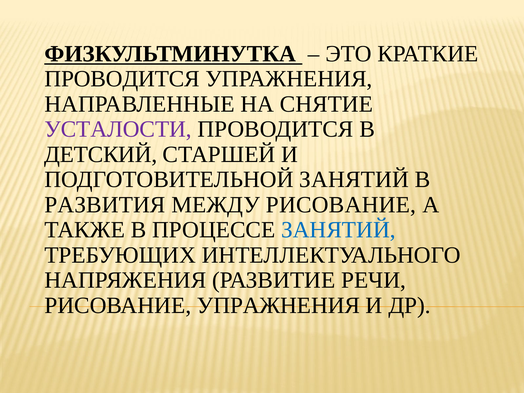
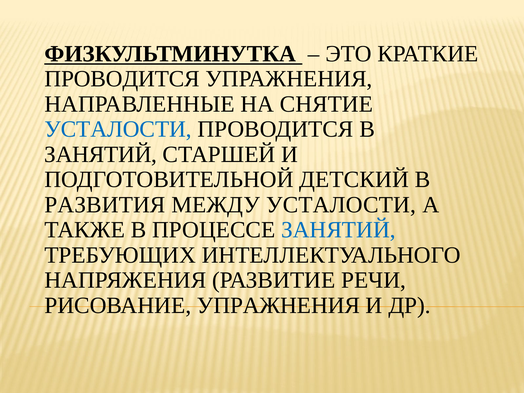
УСТАЛОСТИ colour: purple -> blue (118, 129)
ДЕТСКИЙ: ДЕТСКИЙ -> ЗАНЯТИЙ (101, 154)
ПОДГОТОВИТЕЛЬНОЙ ЗАНЯТИЙ: ЗАНЯТИЙ -> ДЕТСКИЙ (354, 180)
МЕЖДУ РИСОВАНИЕ: РИСОВАНИЕ -> УСТАЛОСТИ (341, 205)
